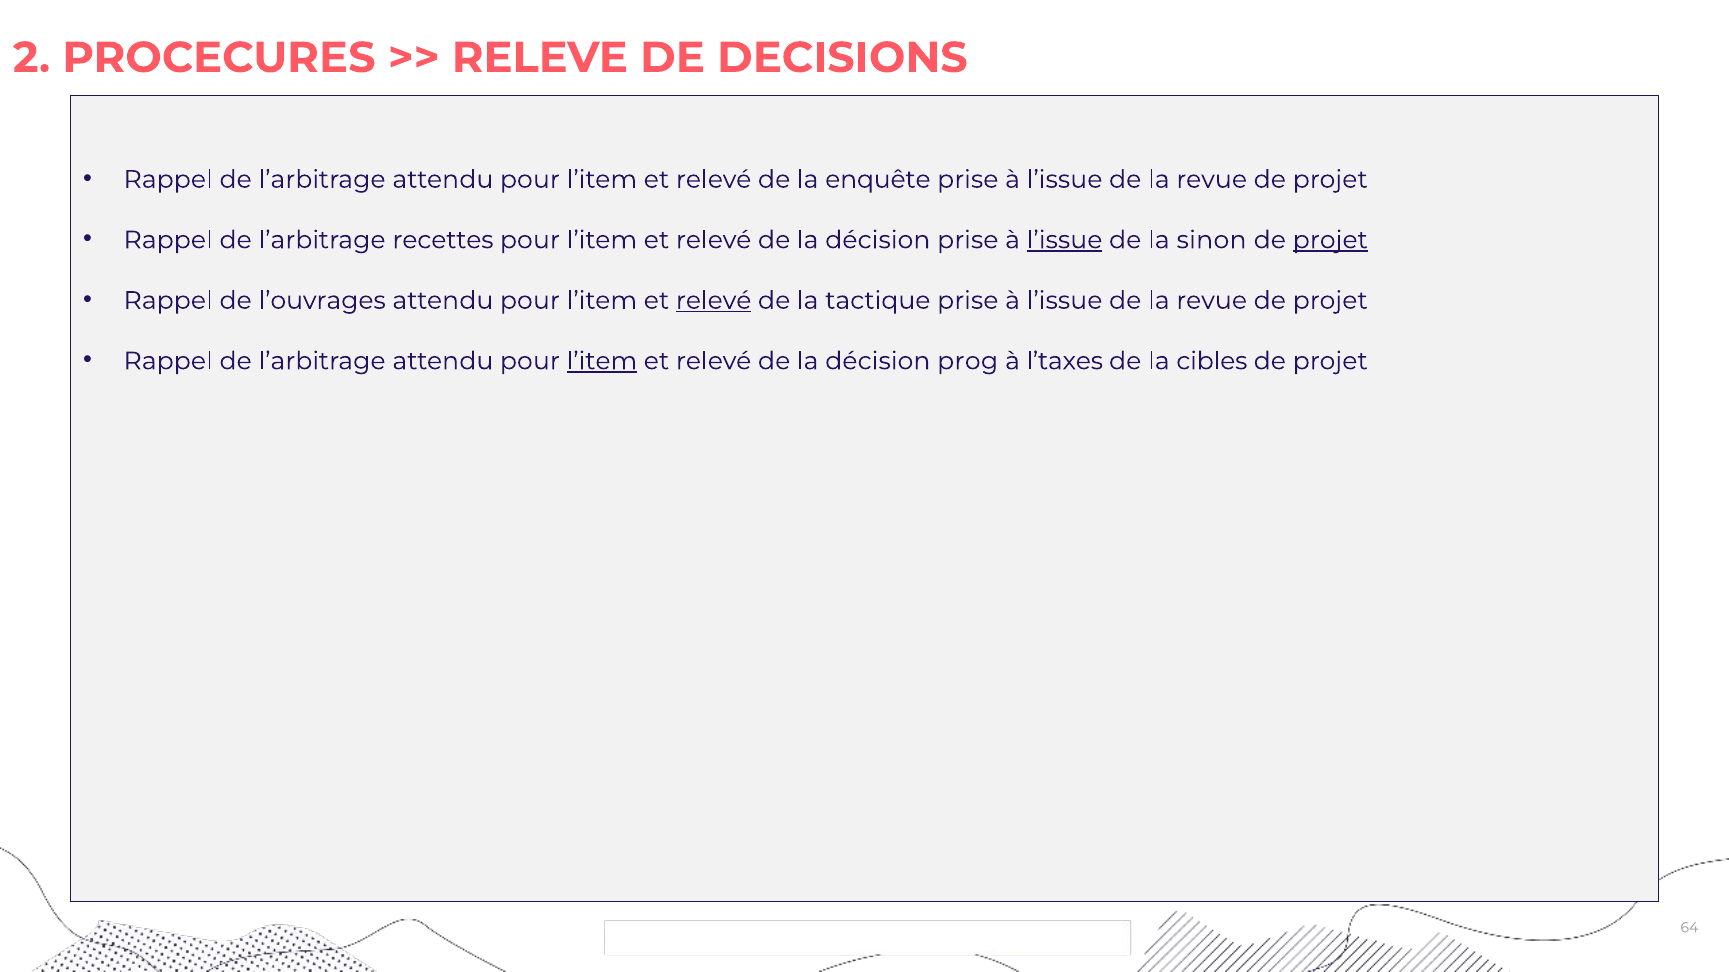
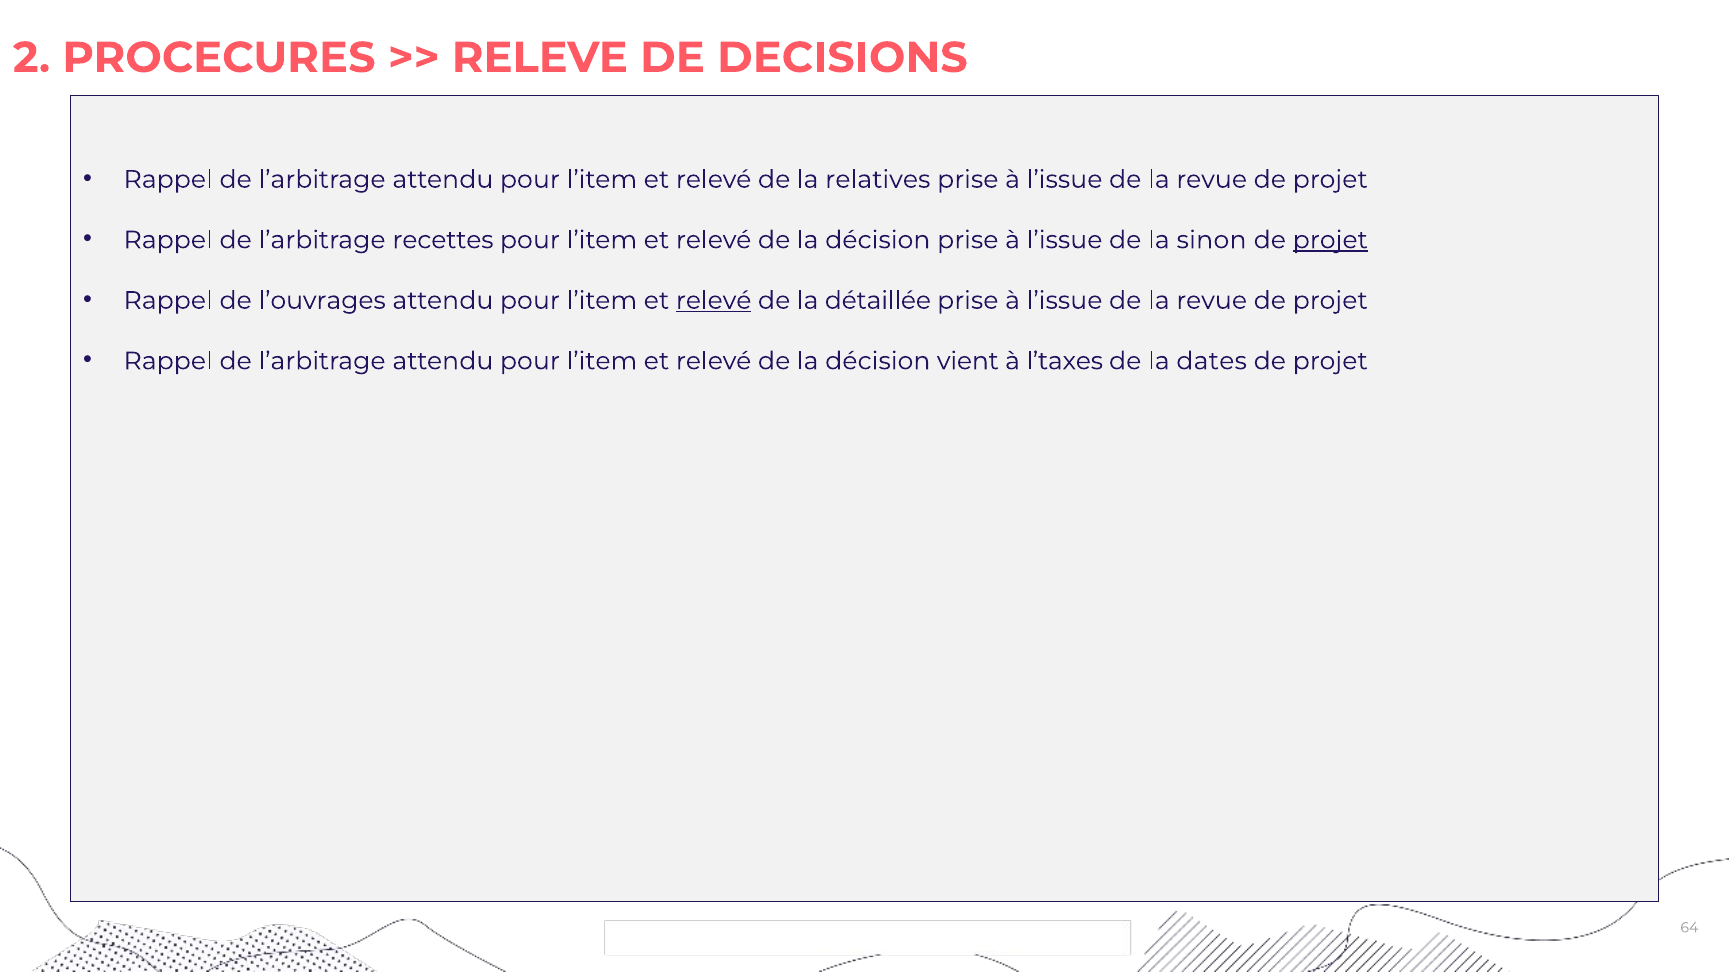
enquête: enquête -> relatives (878, 180)
l’issue underline: present -> none (1065, 240)
tactique: tactique -> détaillée (878, 301)
l’item underline: present -> none (602, 361)
prog: prog -> vient (968, 361)
cibles: cibles -> dates (1212, 361)
